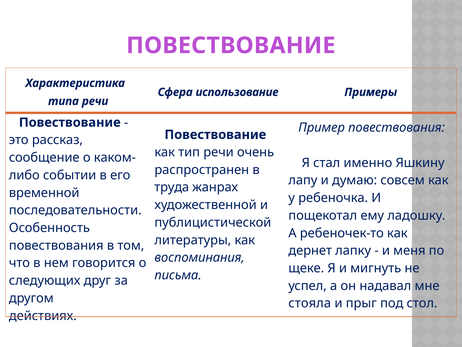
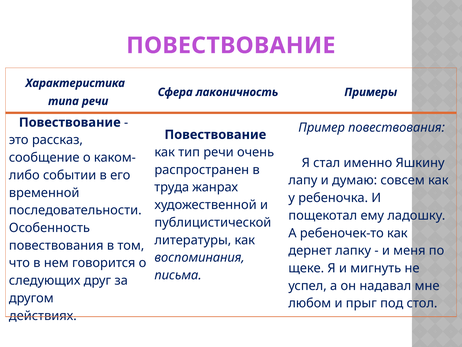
использование: использование -> лаконичность (237, 92)
стояла: стояла -> любом (310, 303)
